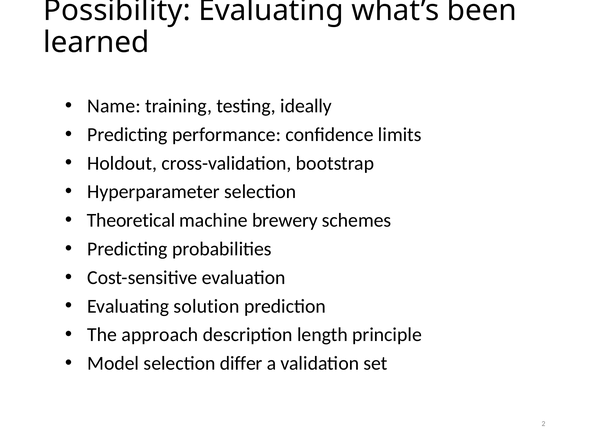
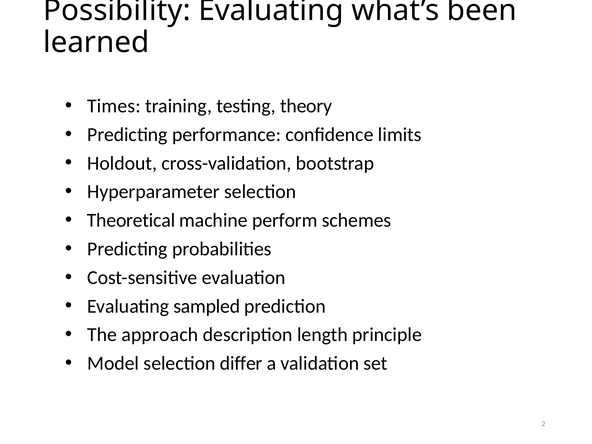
Name: Name -> Times (114, 106)
ideally: ideally -> theory (306, 106)
brewery: brewery -> perform (285, 220)
solution: solution -> sampled (207, 306)
